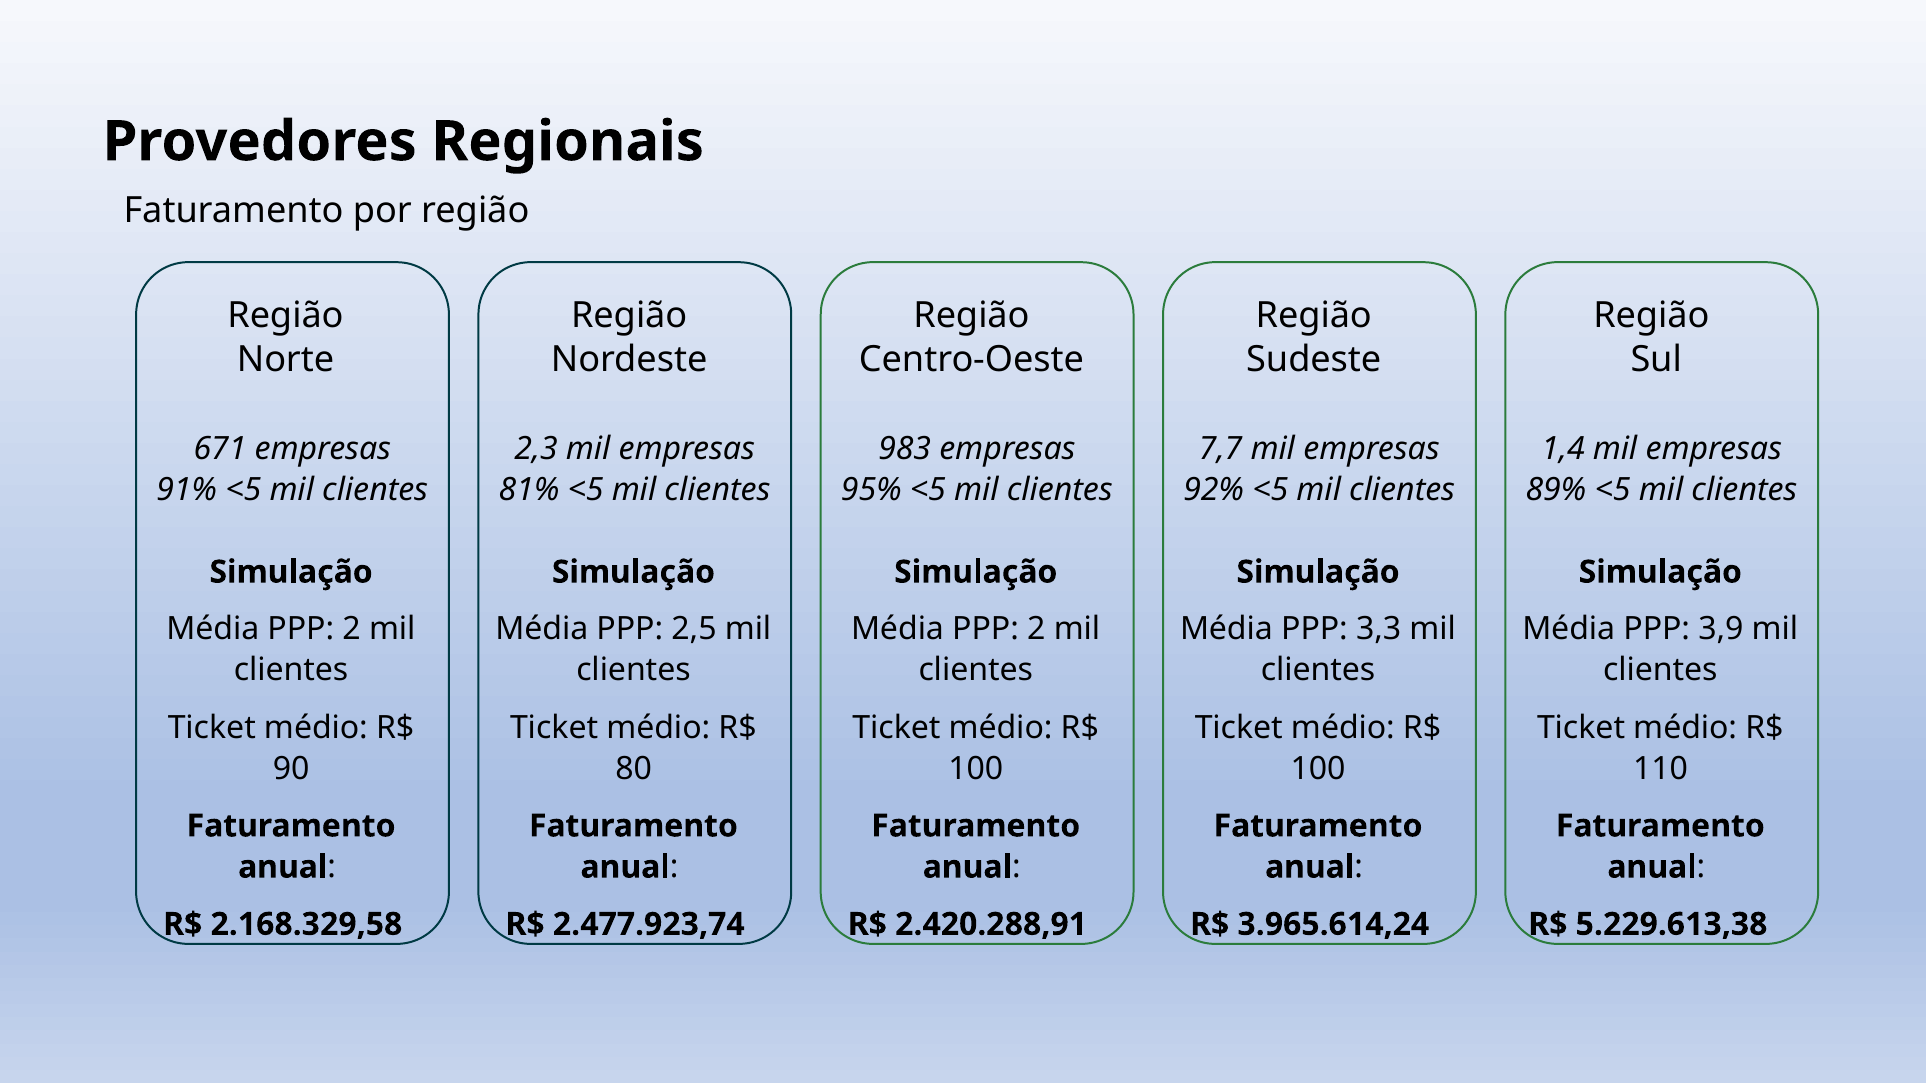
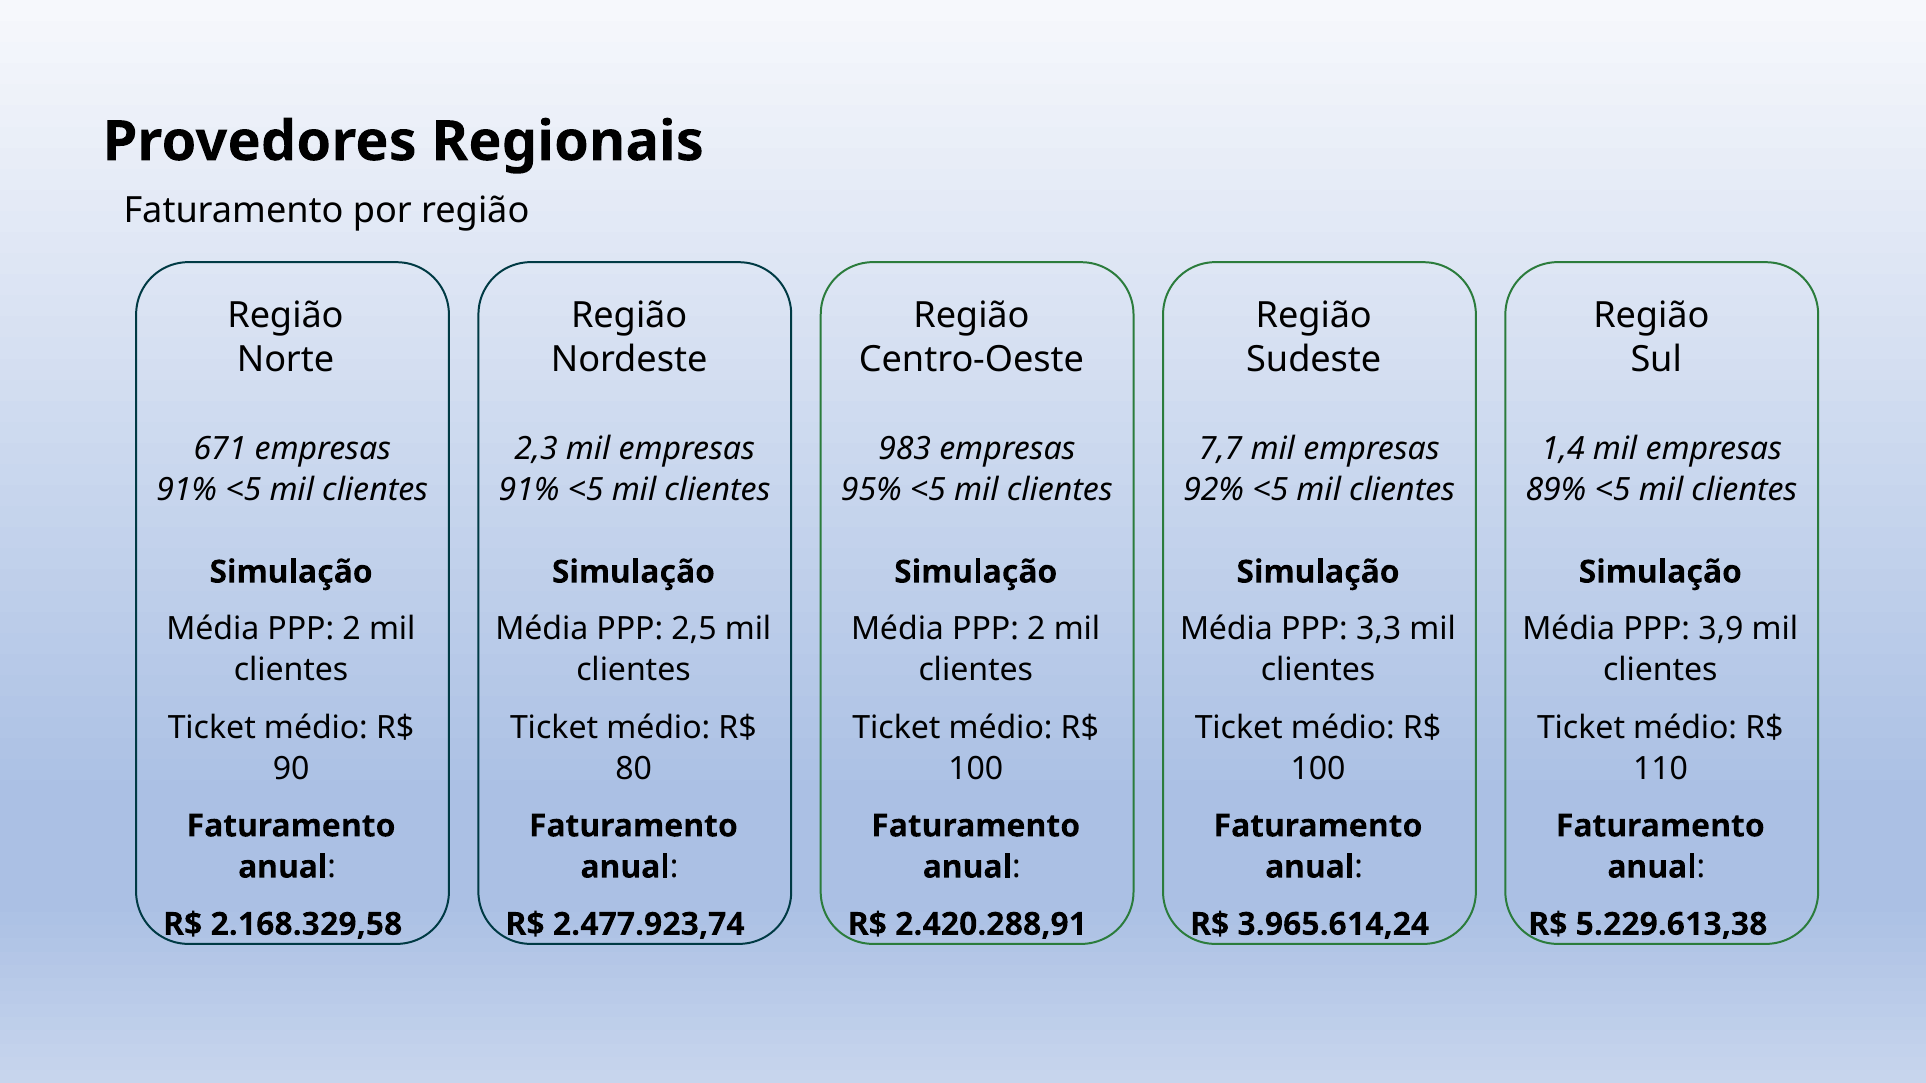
81%: 81% -> 91% (529, 491)
